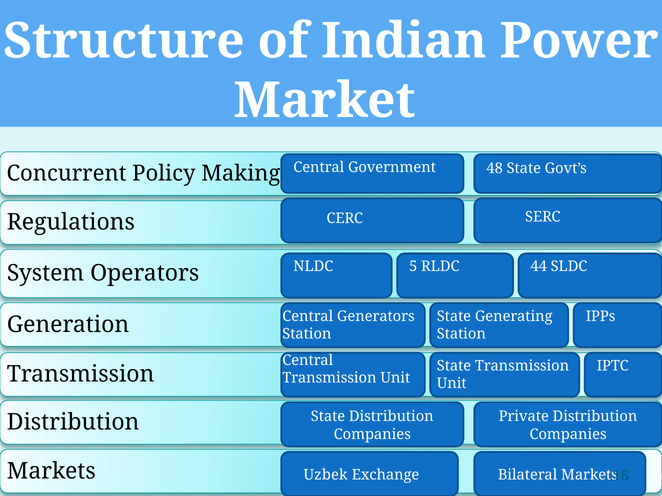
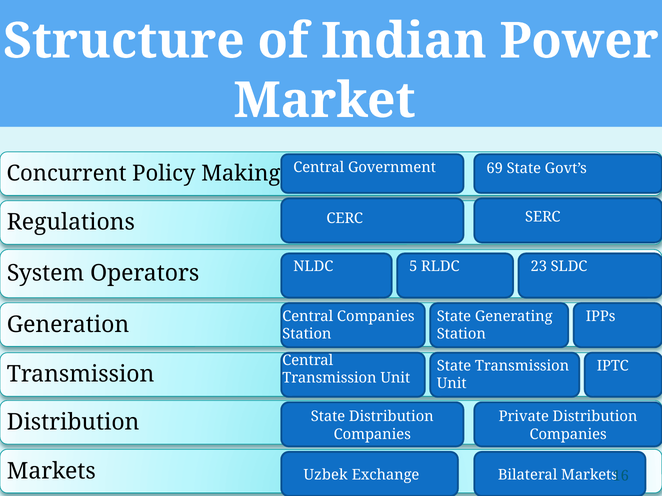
48: 48 -> 69 (495, 169)
44: 44 -> 23 (539, 267)
Central Generators: Generators -> Companies (376, 317)
